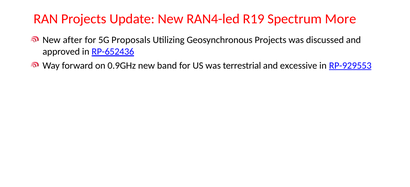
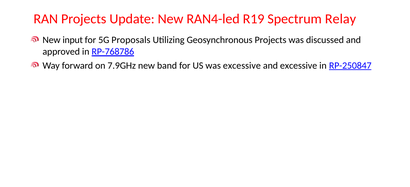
More: More -> Relay (341, 19)
after: after -> input (73, 40)
RP-652436: RP-652436 -> RP-768786 (113, 52)
0.9GHz: 0.9GHz -> 7.9GHz (122, 66)
was terrestrial: terrestrial -> excessive (242, 66)
RP-929553: RP-929553 -> RP-250847 (350, 66)
